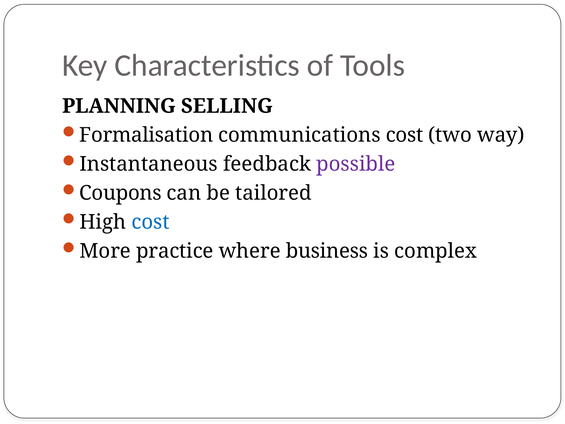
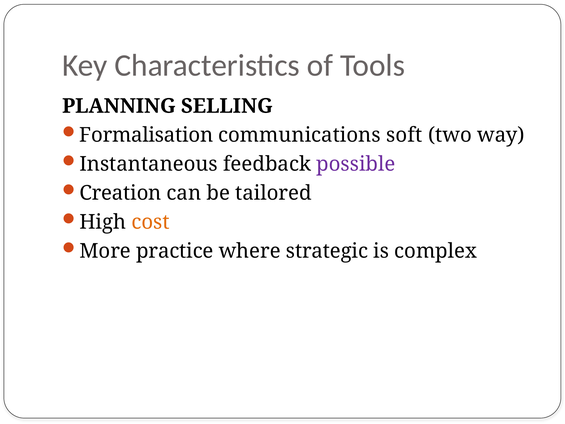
communications cost: cost -> soft (404, 135)
Coupons: Coupons -> Creation (120, 193)
cost colour: blue -> orange (150, 222)
business: business -> strategic (327, 251)
